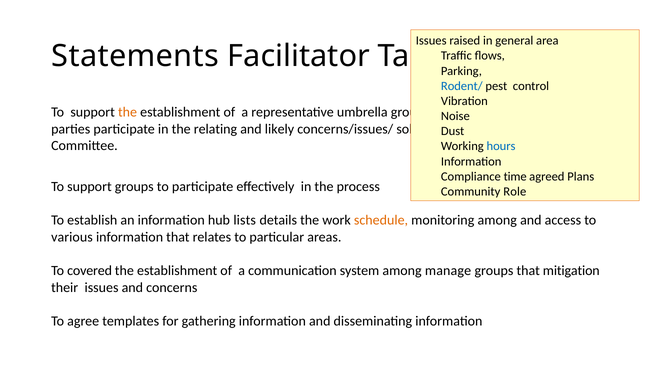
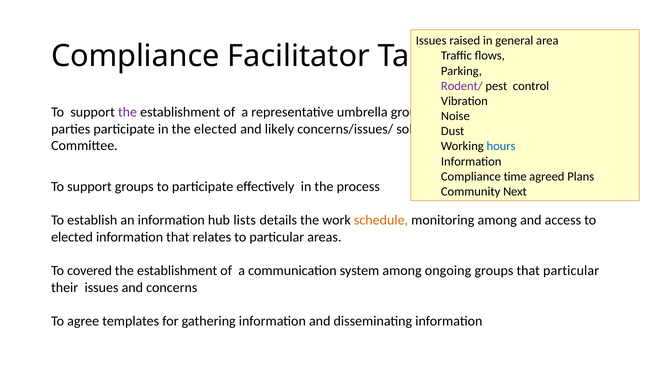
Statements: Statements -> Compliance (135, 56)
Rodent/ colour: blue -> purple (462, 86)
the colour: orange -> purple (128, 112)
the relating: relating -> elected (215, 129)
Role: Role -> Next (515, 192)
various: various -> elected (72, 237)
manage: manage -> ongoing (448, 271)
that mitigation: mitigation -> particular (571, 271)
